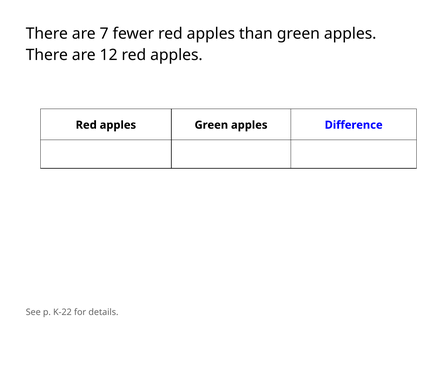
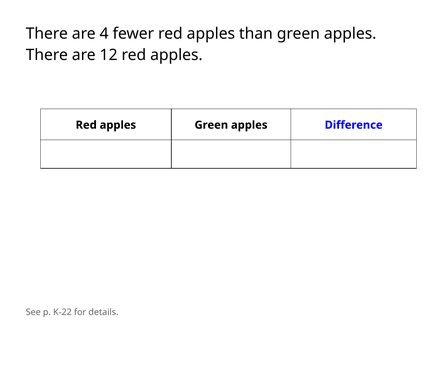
7: 7 -> 4 (104, 34)
